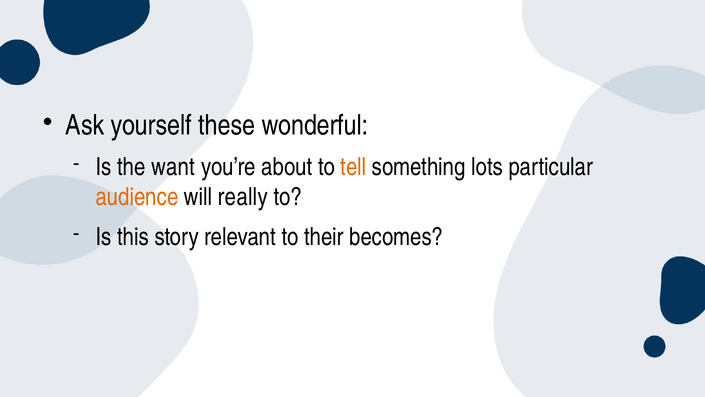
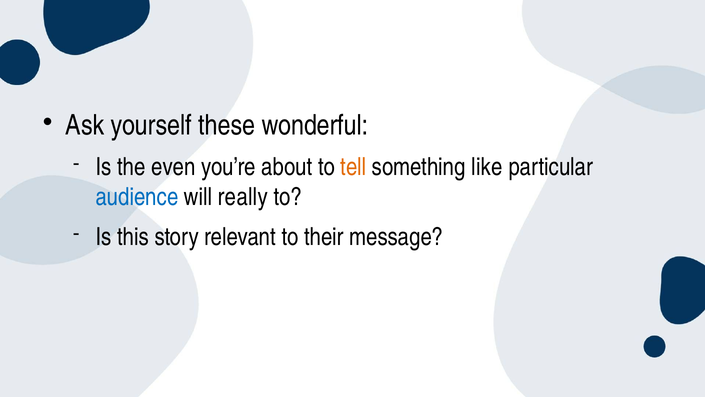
want: want -> even (173, 167)
lots: lots -> like (487, 167)
audience colour: orange -> blue (137, 197)
becomes: becomes -> message (396, 237)
